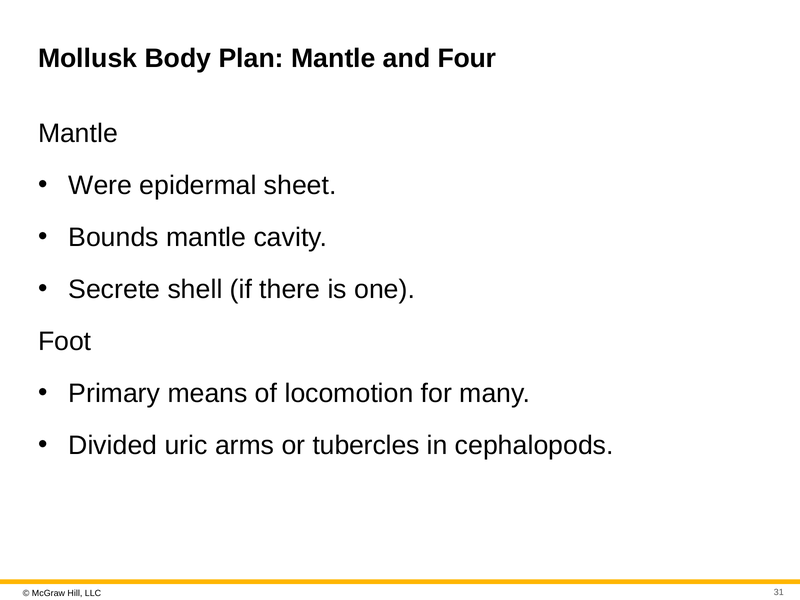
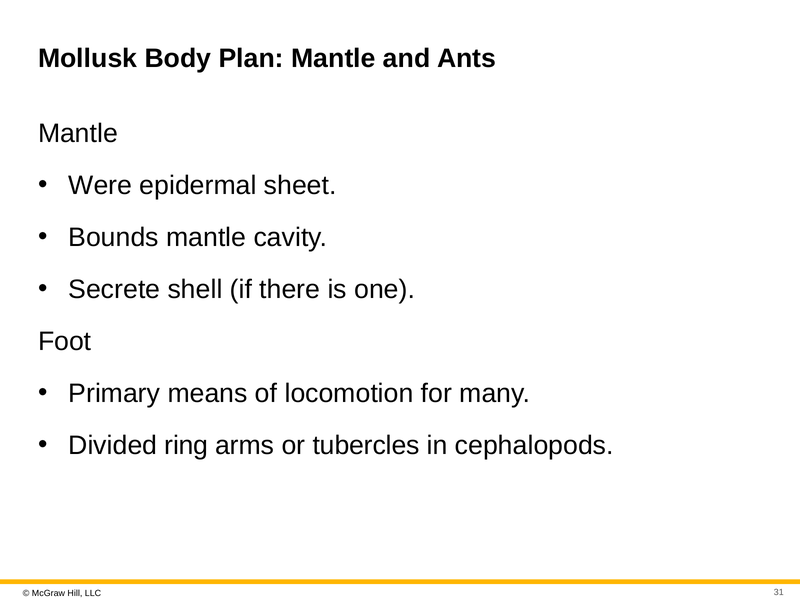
Four: Four -> Ants (467, 58)
uric: uric -> ring (186, 446)
